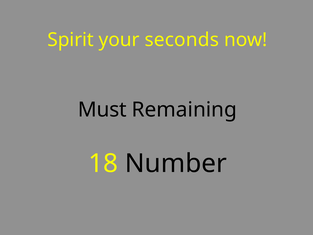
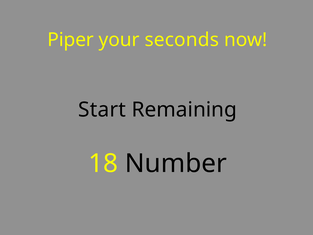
Spirit: Spirit -> Piper (71, 40)
Must: Must -> Start (102, 110)
